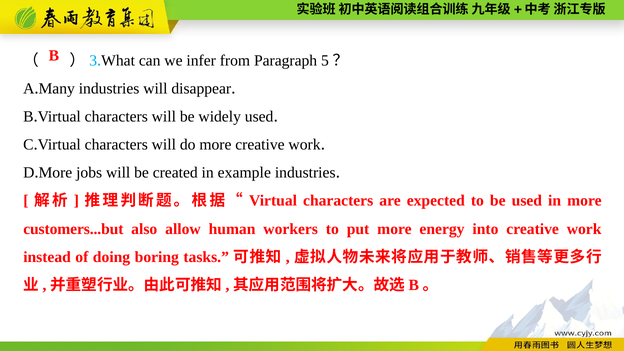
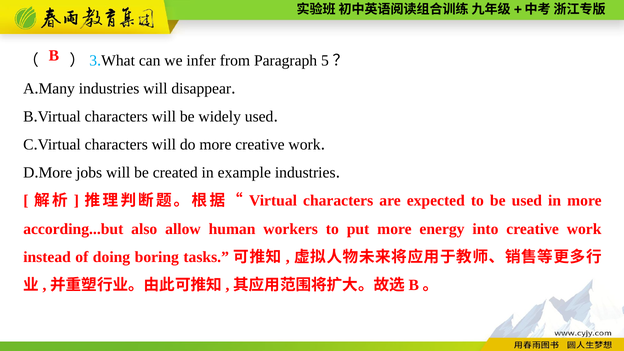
customers...but: customers...but -> according...but (73, 229)
